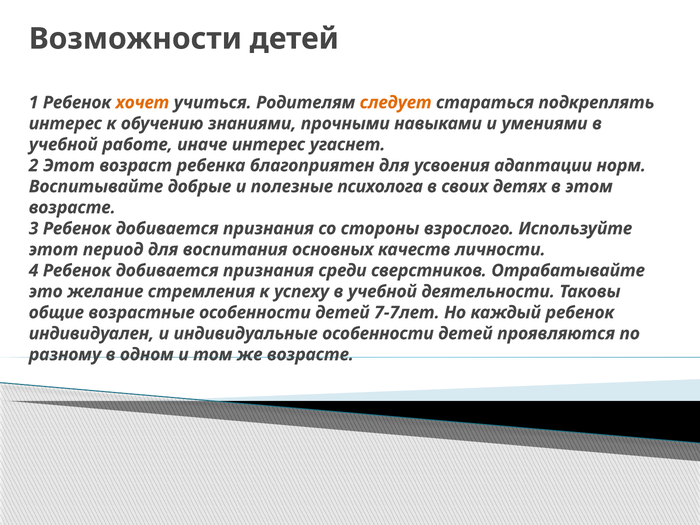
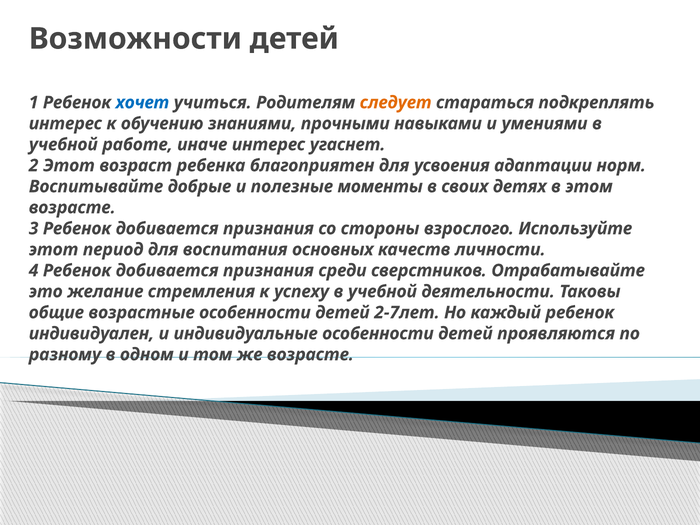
хочет colour: orange -> blue (142, 103)
психолога: психолога -> моменты (380, 187)
7-7лет: 7-7лет -> 2-7лет (407, 313)
